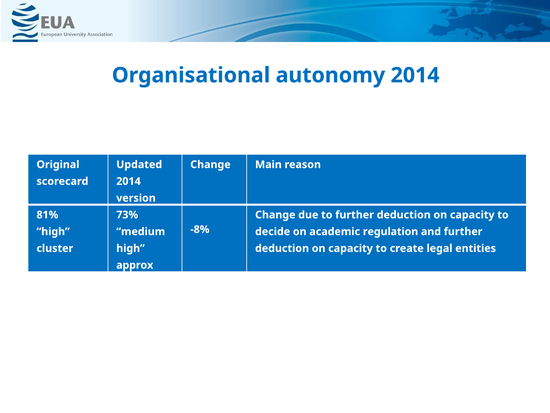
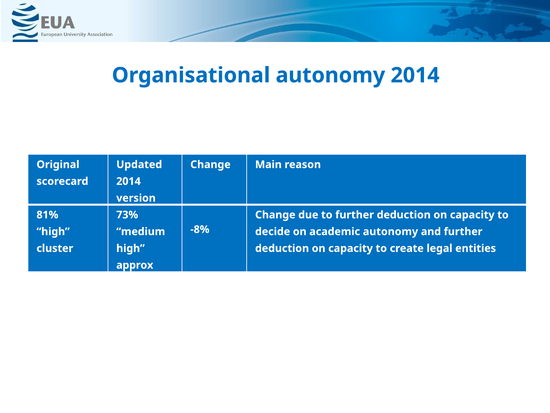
academic regulation: regulation -> autonomy (390, 231)
